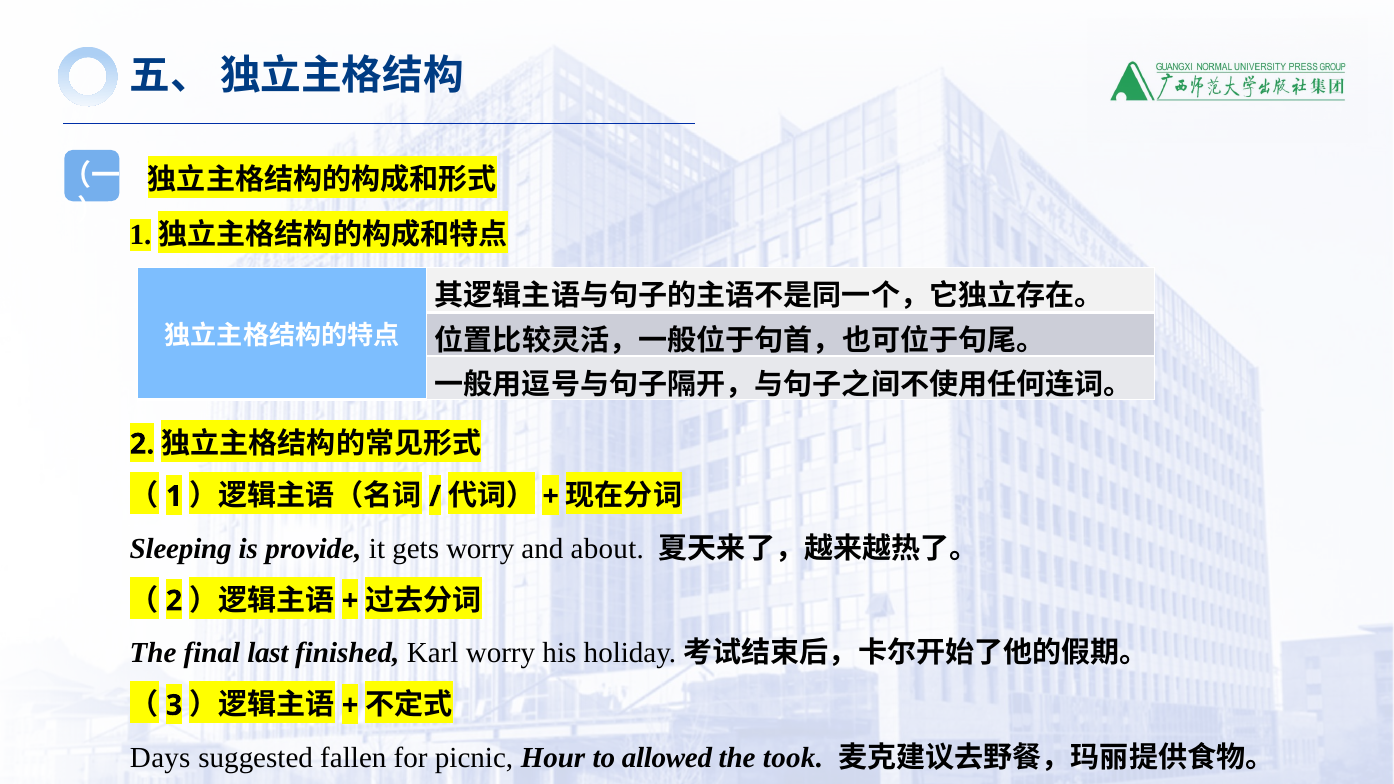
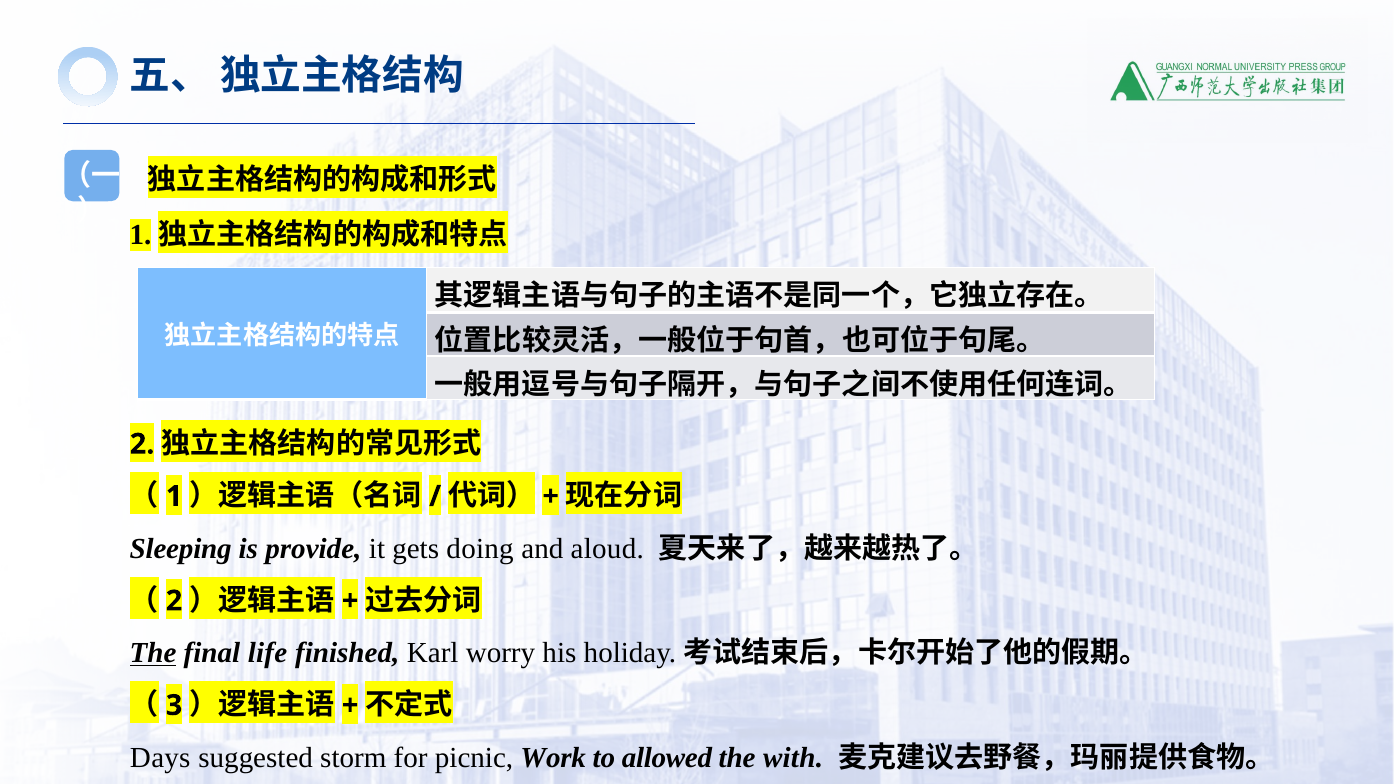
gets worry: worry -> doing (480, 549)
about: about -> aloud (607, 549)
The underline: none -> present (153, 653)
last: last -> life (268, 653)
fallen: fallen -> storm (353, 758)
Hour: Hour -> Work (553, 758)
took: took -> with (793, 758)
